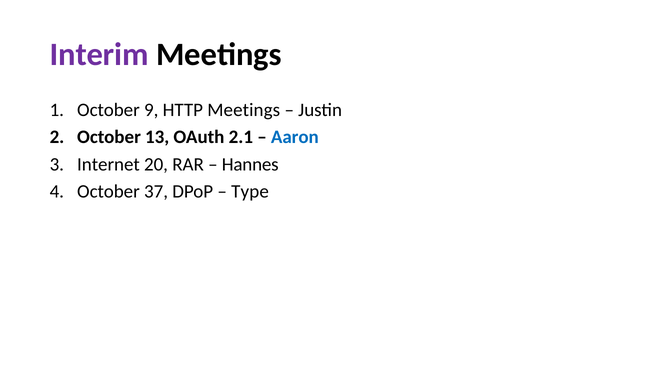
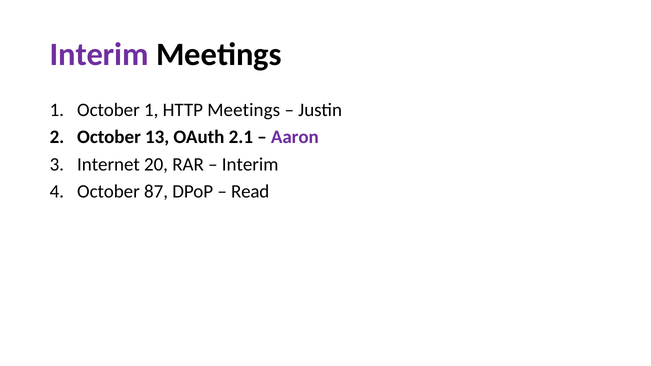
October 9: 9 -> 1 (151, 110)
Aaron colour: blue -> purple (295, 137)
Hannes: Hannes -> Interim (250, 165)
37: 37 -> 87 (156, 192)
Type: Type -> Read (250, 192)
